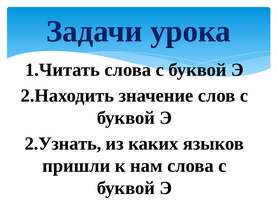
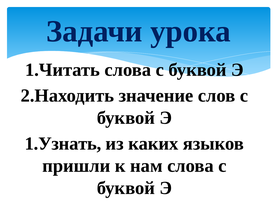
2.Узнать: 2.Узнать -> 1.Узнать (63, 144)
